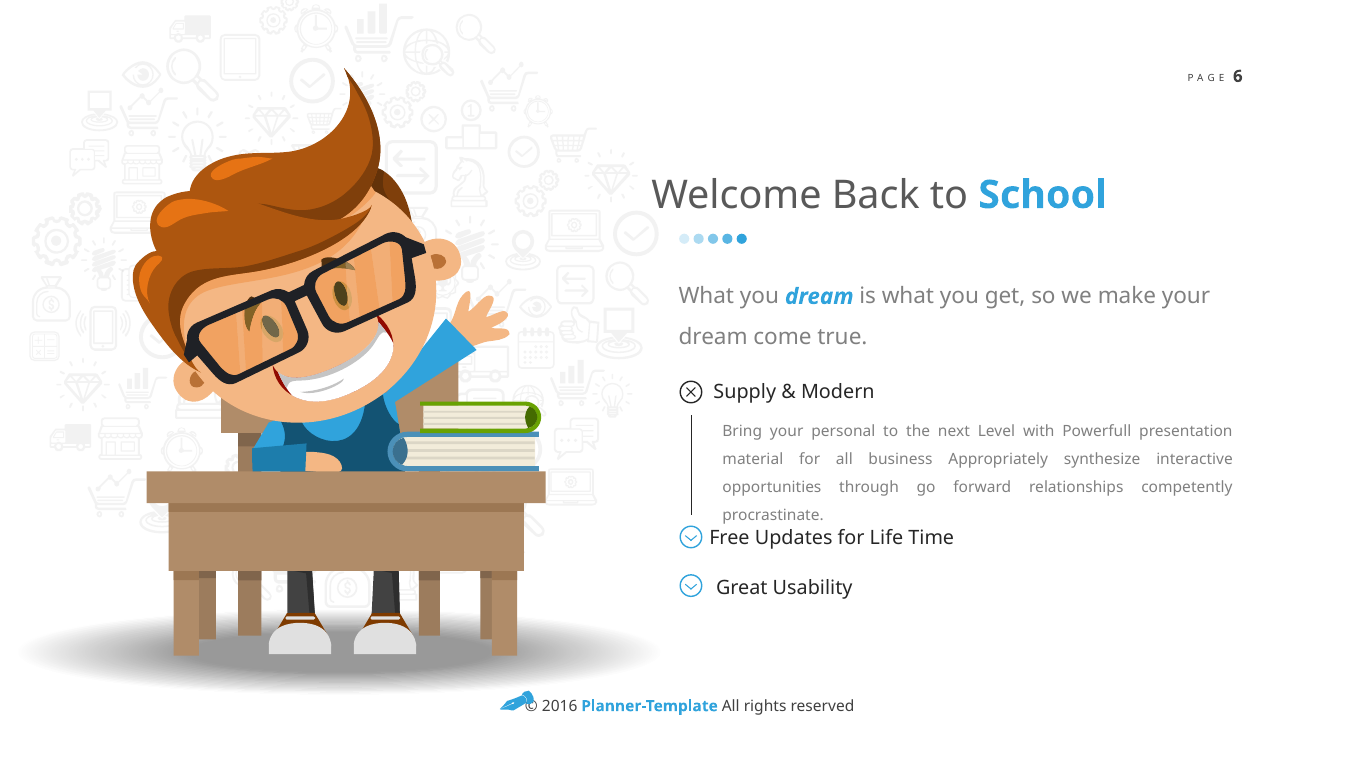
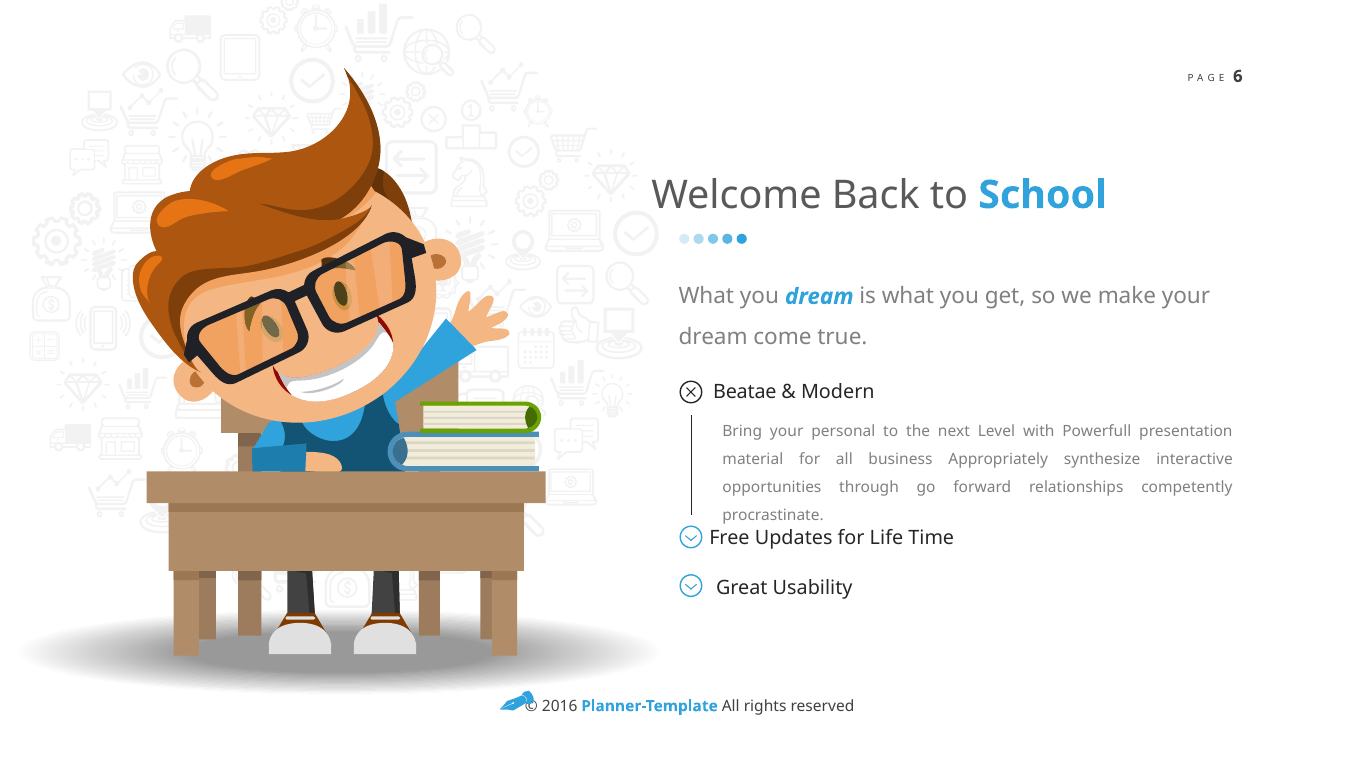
Supply: Supply -> Beatae (745, 392)
